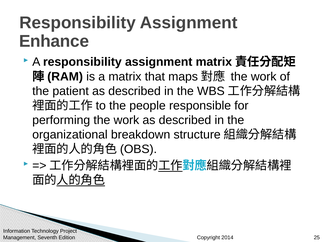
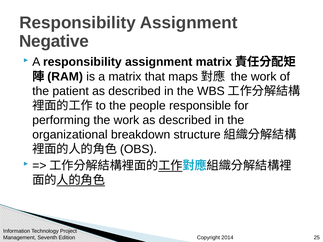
Enhance: Enhance -> Negative (54, 41)
